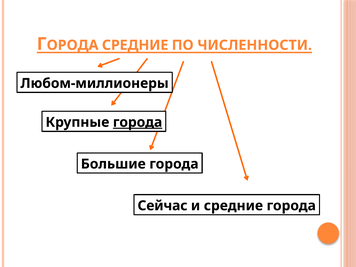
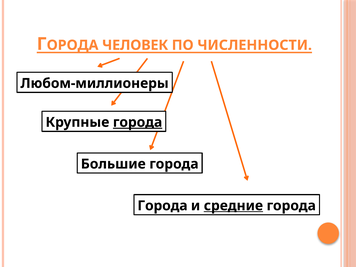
СРЕДНИЕ: СРЕДНИЕ -> ЧЕЛОВЕК (135, 45)
Сейчас: Сейчас -> Города (162, 206)
средние underline: none -> present (233, 206)
